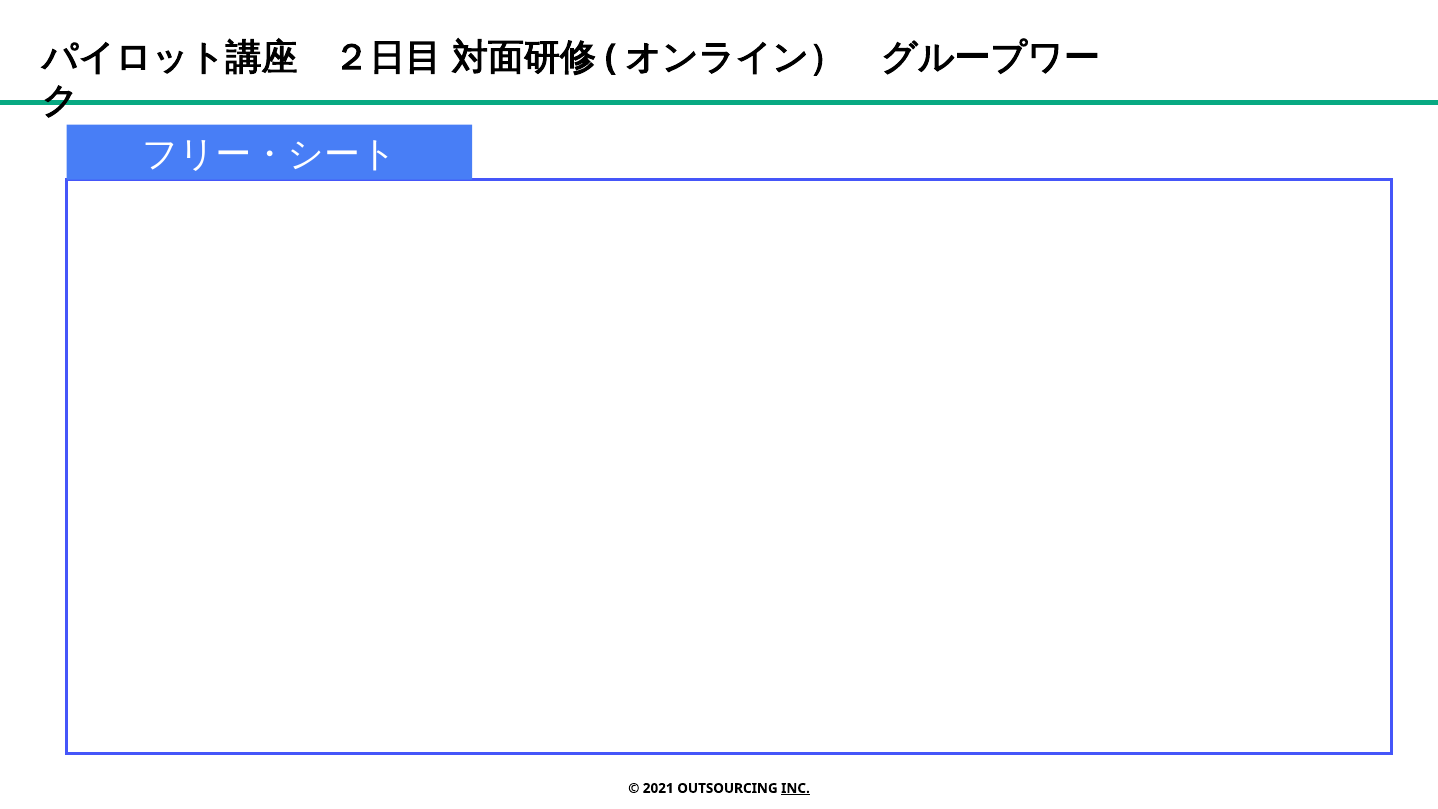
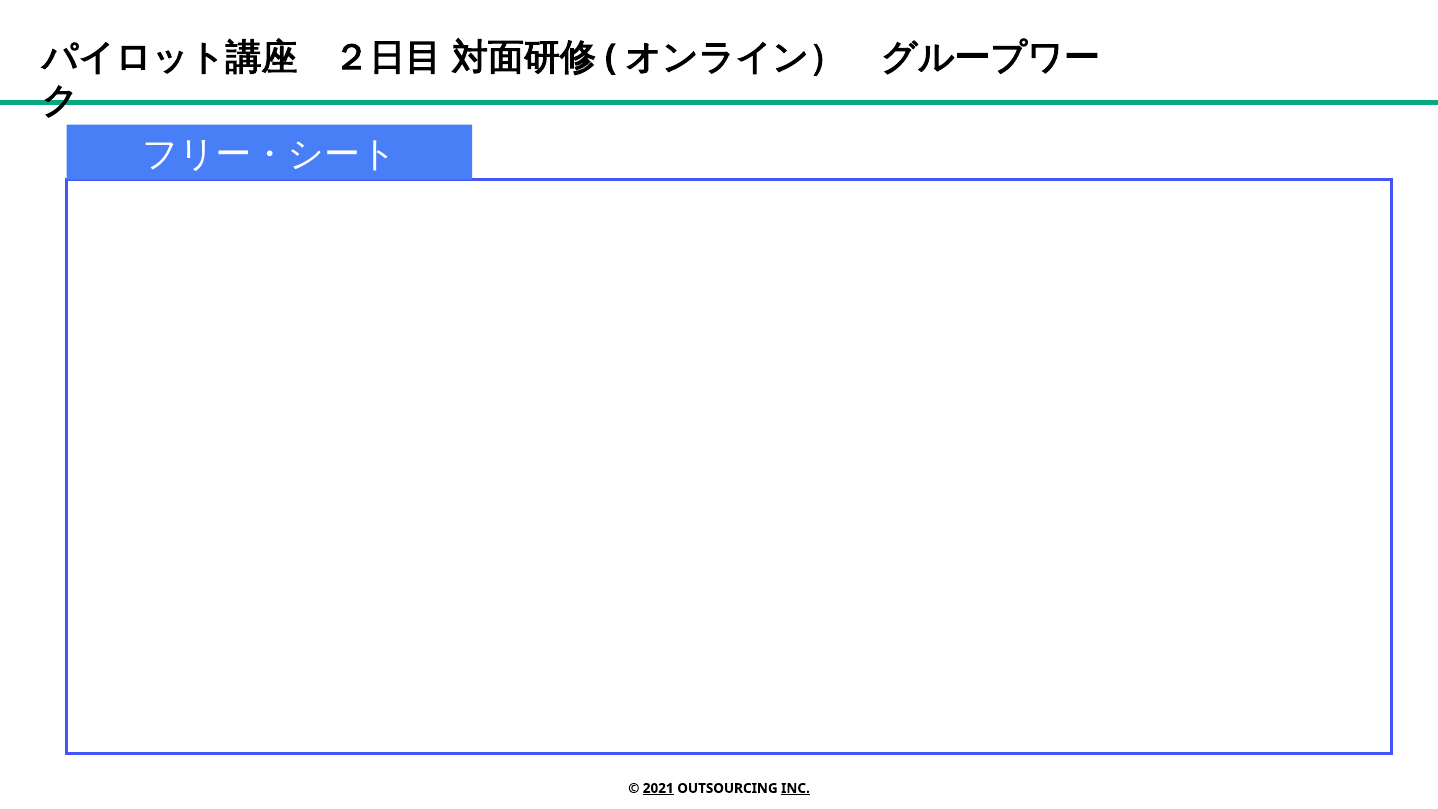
2021 underline: none -> present (658, 788)
